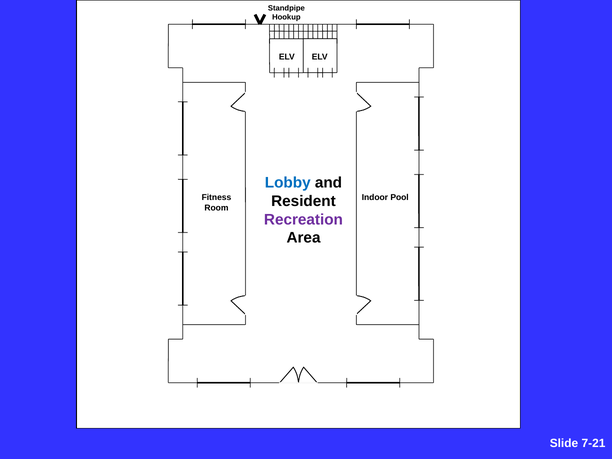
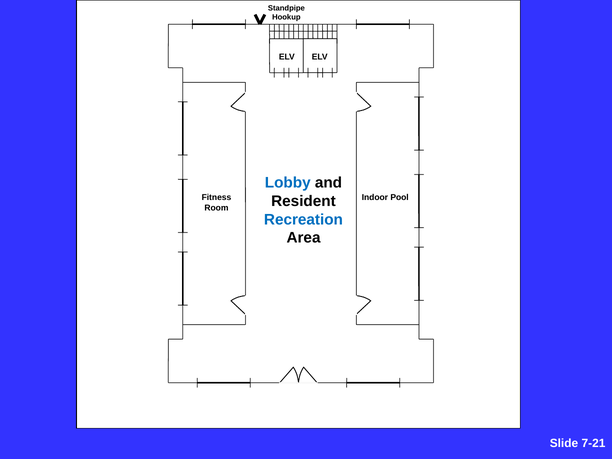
Recreation colour: purple -> blue (303, 220)
